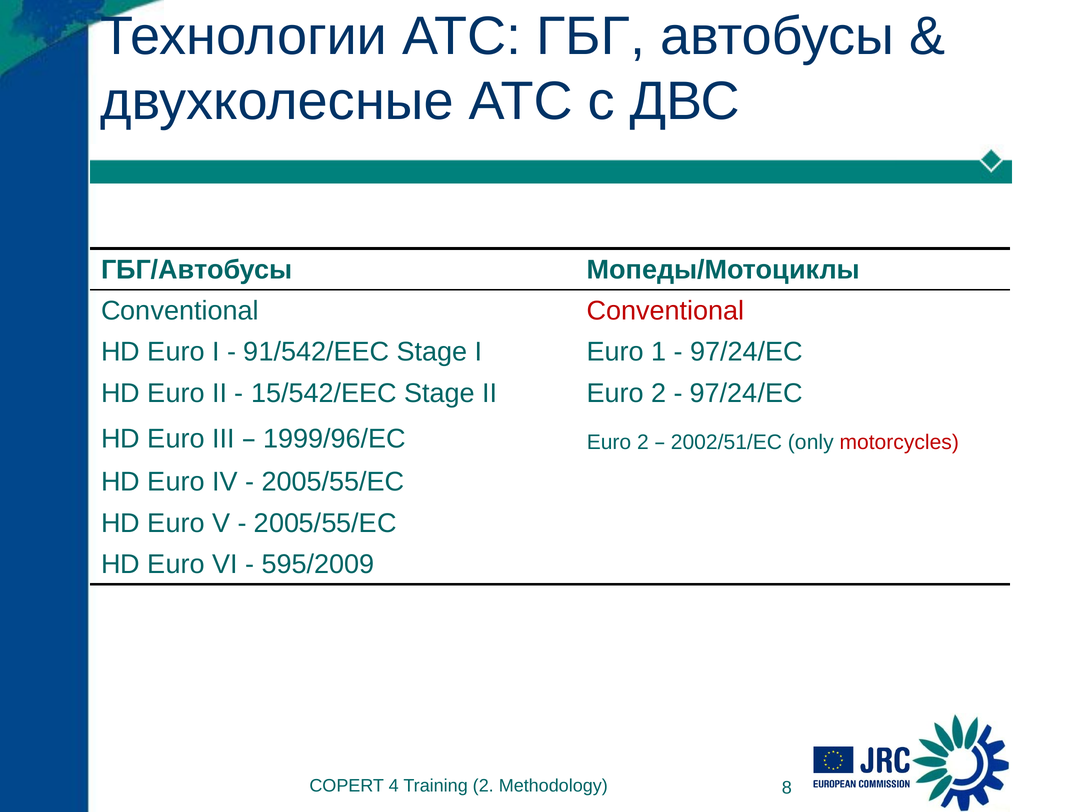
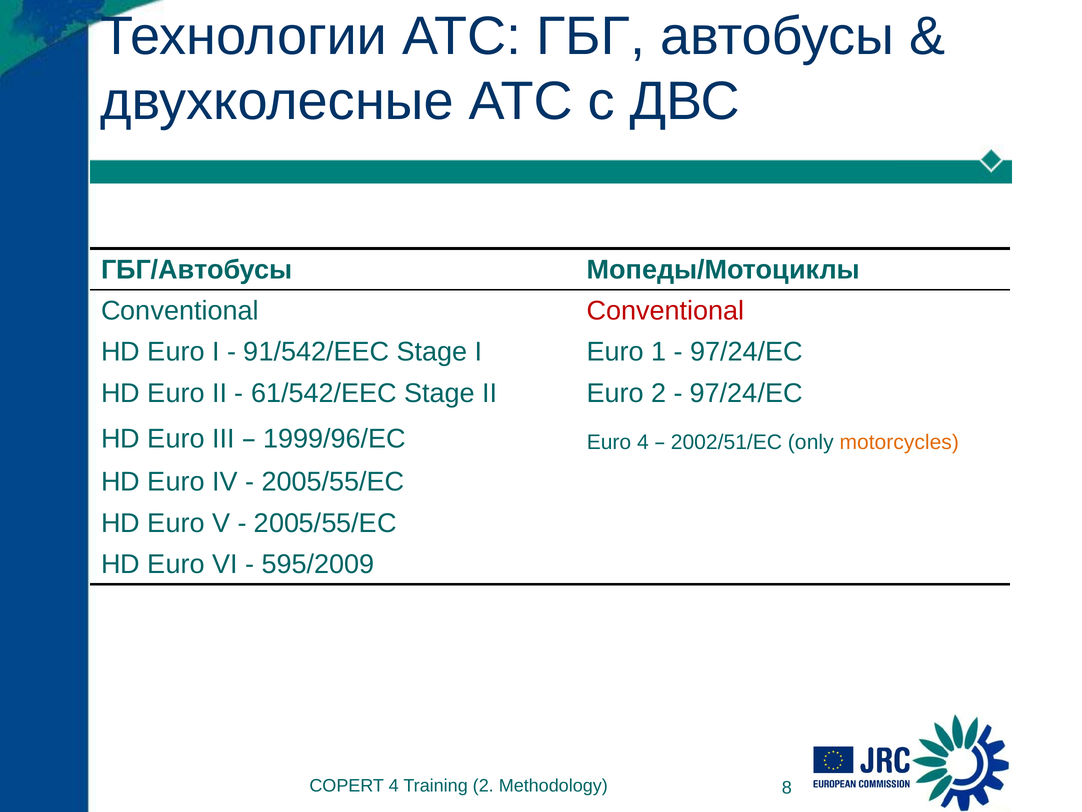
15/542/EEC: 15/542/EEC -> 61/542/EEC (324, 393)
1999/96/EC Euro 2: 2 -> 4 (643, 442)
motorcycles colour: red -> orange (899, 442)
